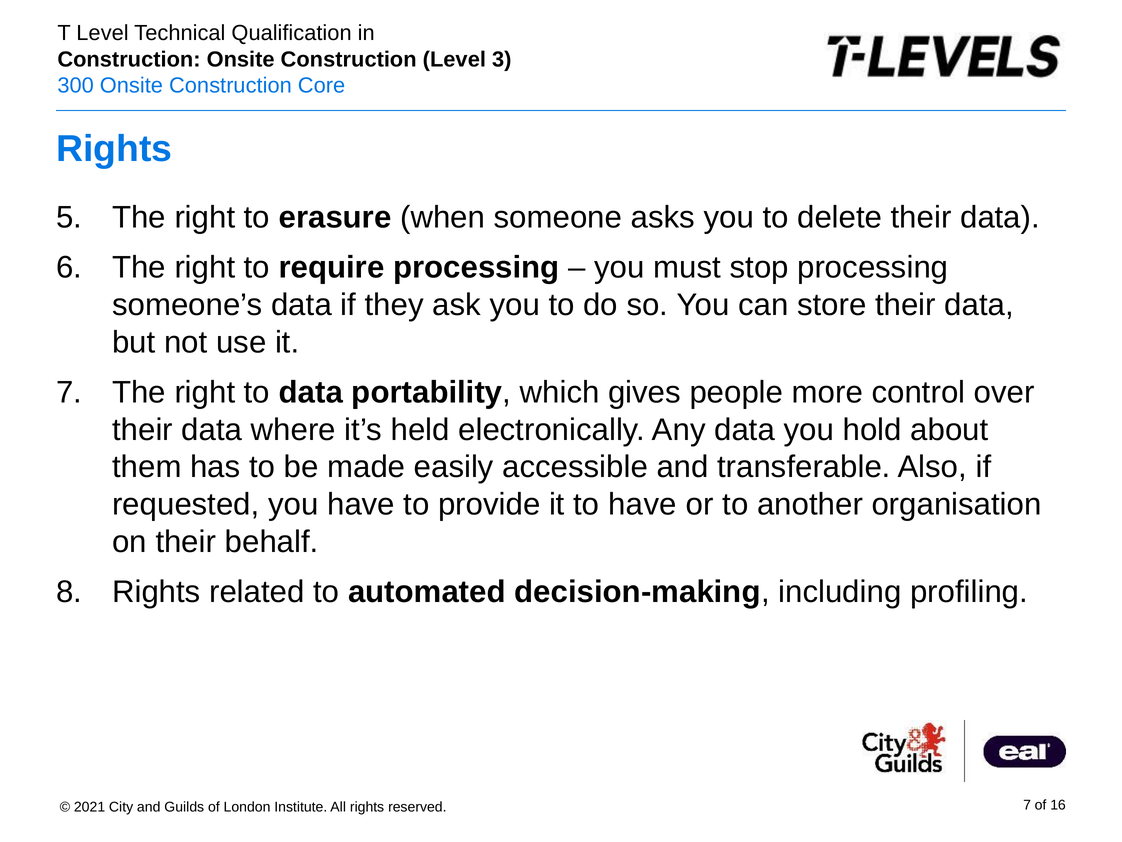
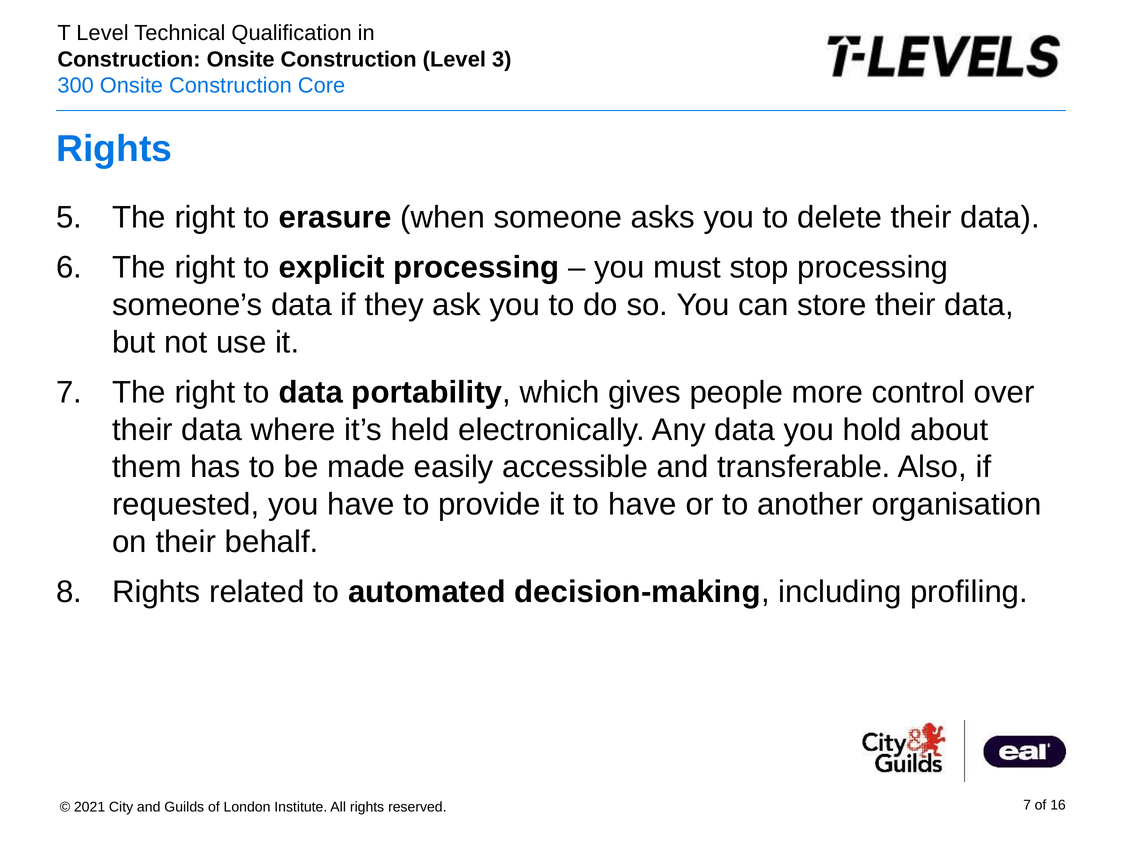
require: require -> explicit (332, 267)
